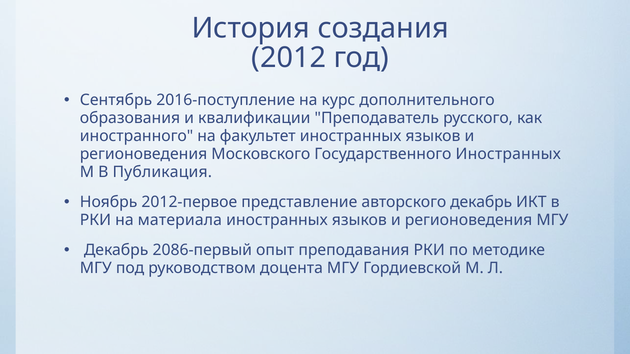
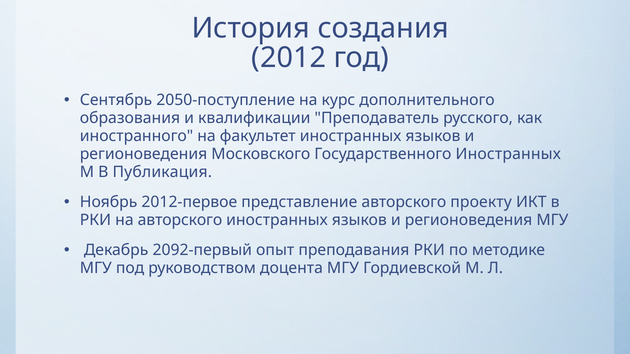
2016-поступление: 2016-поступление -> 2050-поступление (226, 100)
авторского декабрь: декабрь -> проекту (481, 202)
на материала: материала -> авторского (180, 220)
2086-первый: 2086-первый -> 2092-первый (202, 250)
